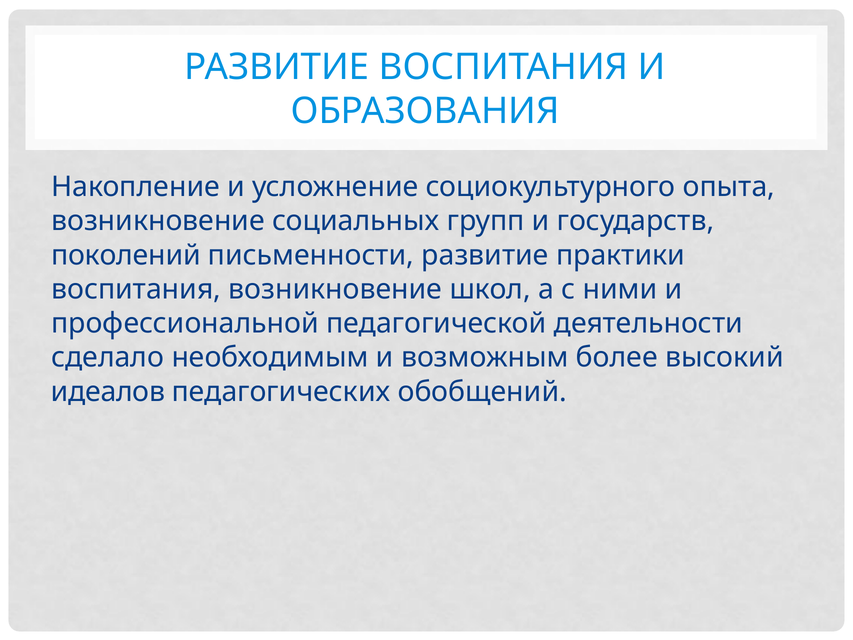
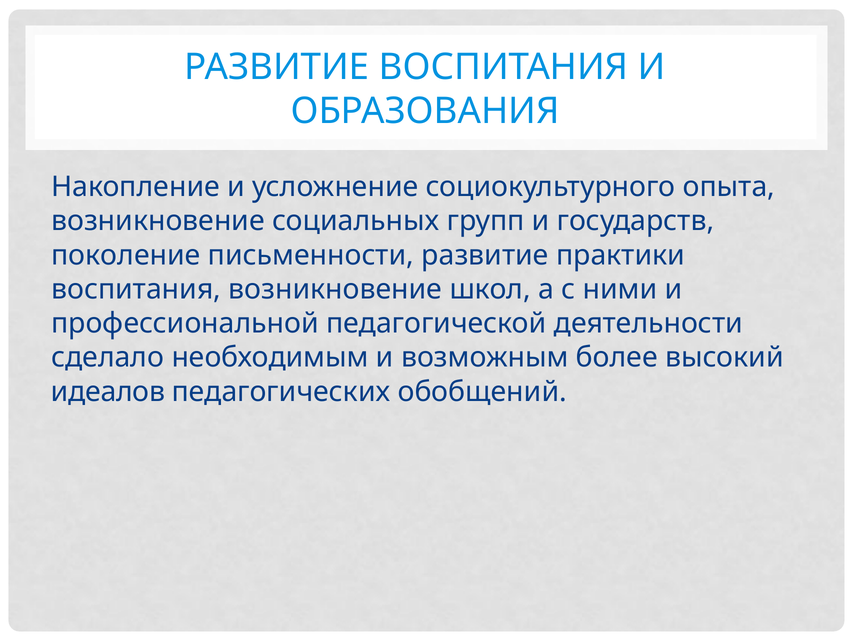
поколений: поколений -> поколение (126, 255)
